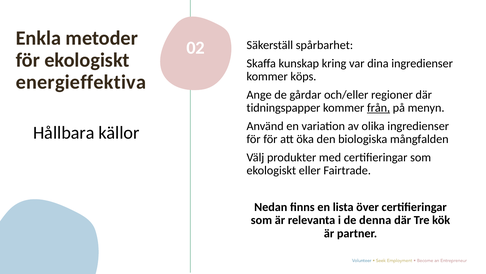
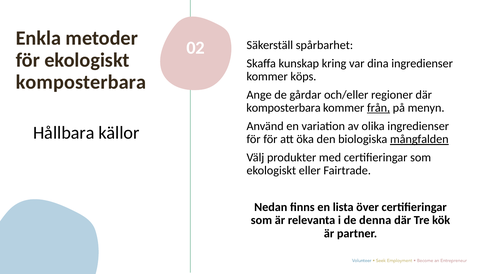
energieffektiva: energieffektiva -> komposterbara (81, 82)
tidningspapper: tidningspapper -> komposterbara (284, 108)
mångfalden underline: none -> present (419, 139)
